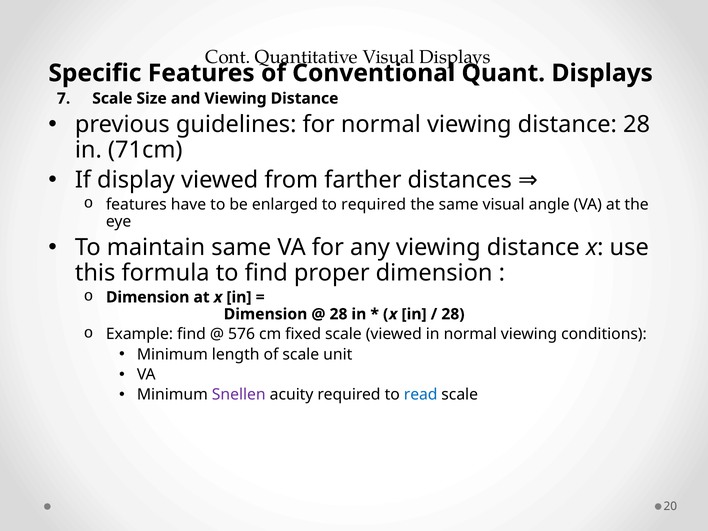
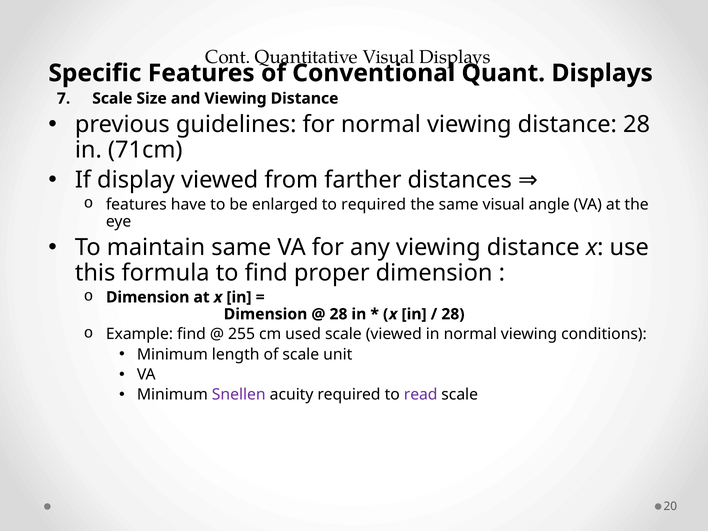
576: 576 -> 255 (242, 334)
fixed: fixed -> used (303, 334)
read colour: blue -> purple (421, 395)
